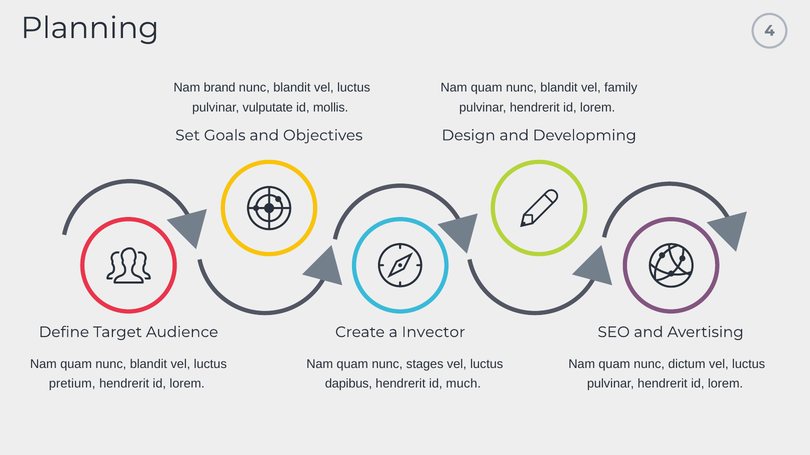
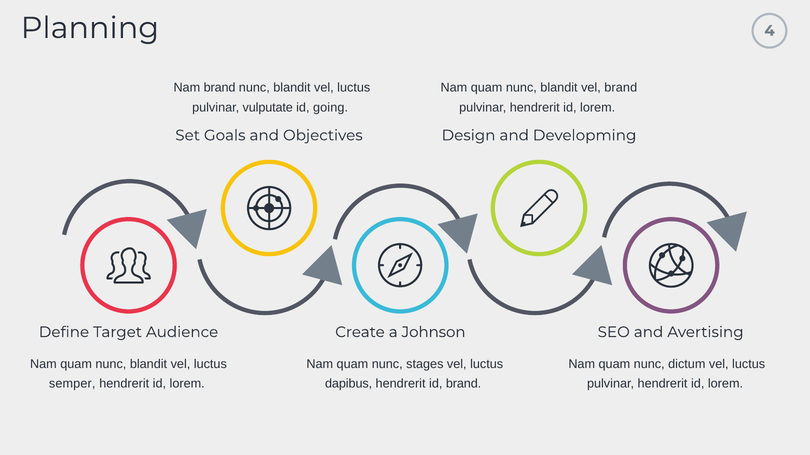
vel family: family -> brand (621, 88)
mollis: mollis -> going (331, 108)
Invector: Invector -> Johnson (434, 333)
pretium: pretium -> semper (72, 384)
id much: much -> brand (464, 384)
